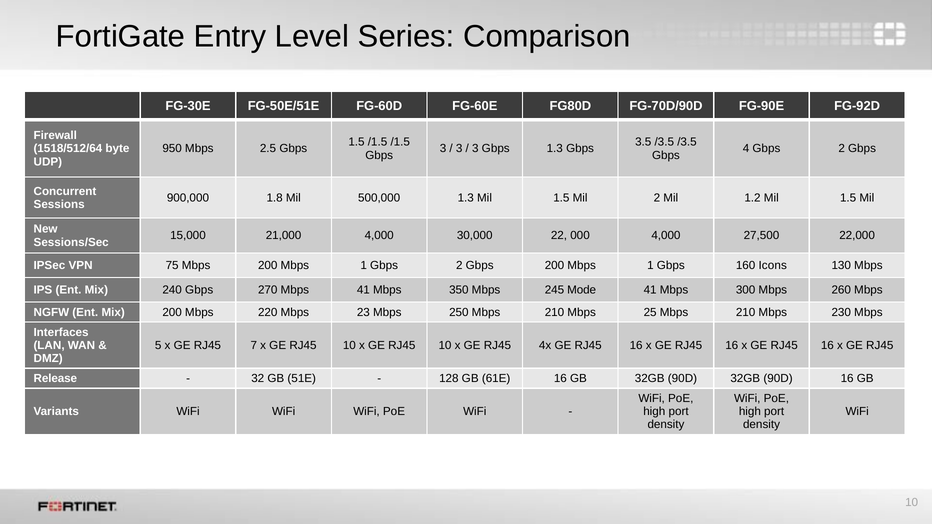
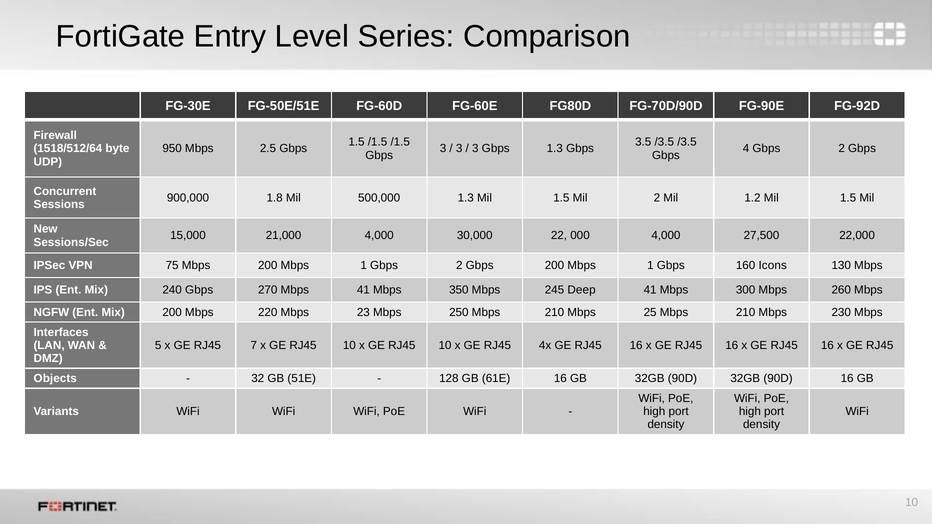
Mode: Mode -> Deep (582, 290)
Release: Release -> Objects (55, 379)
